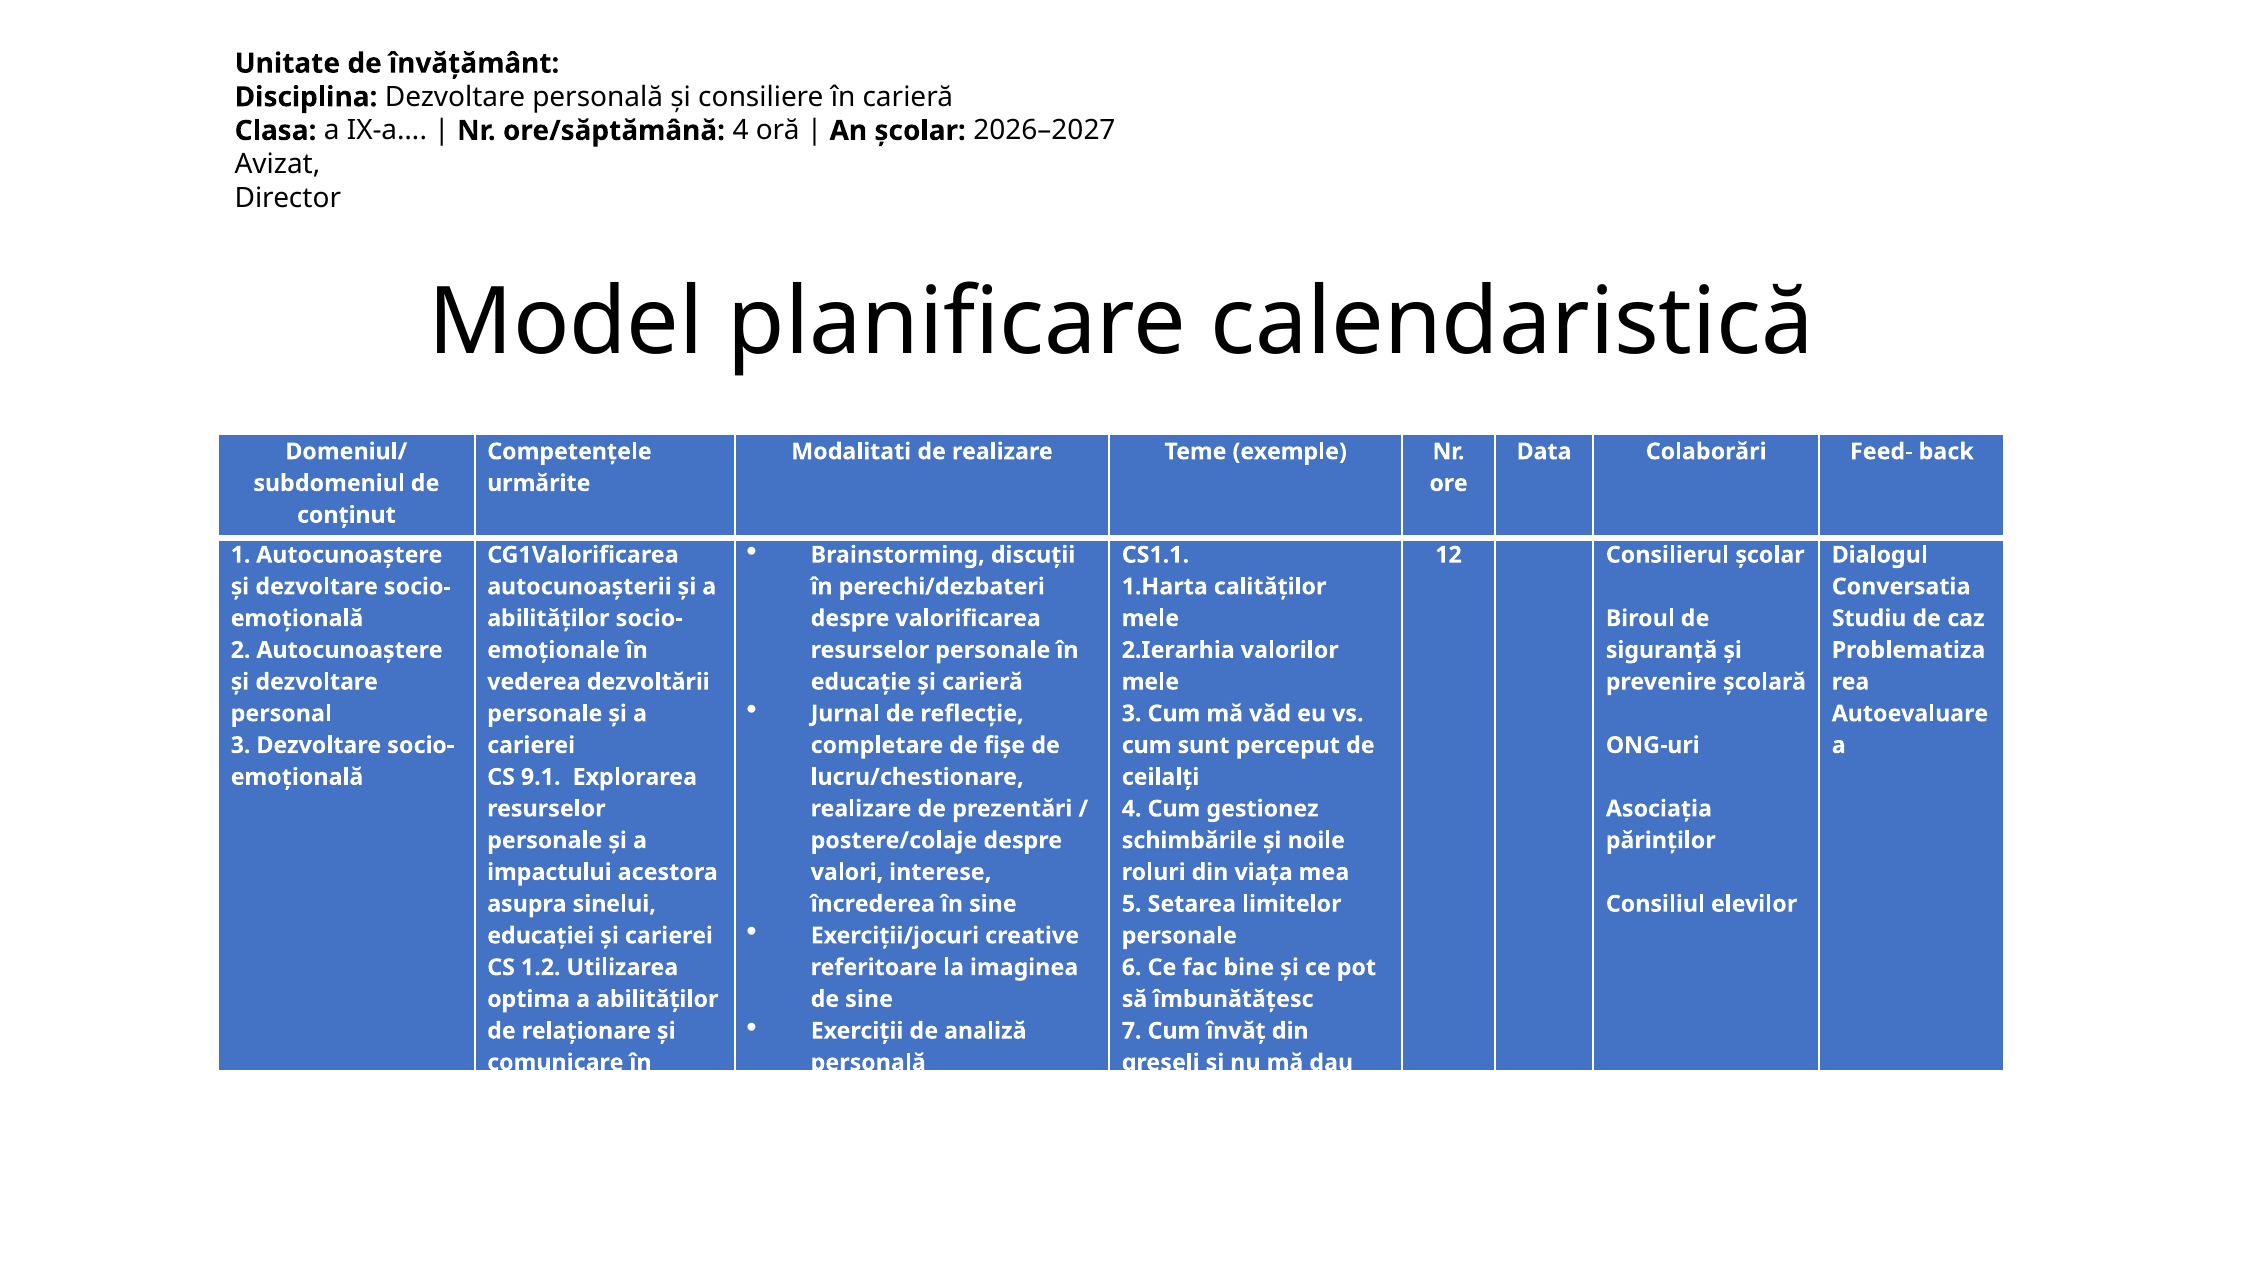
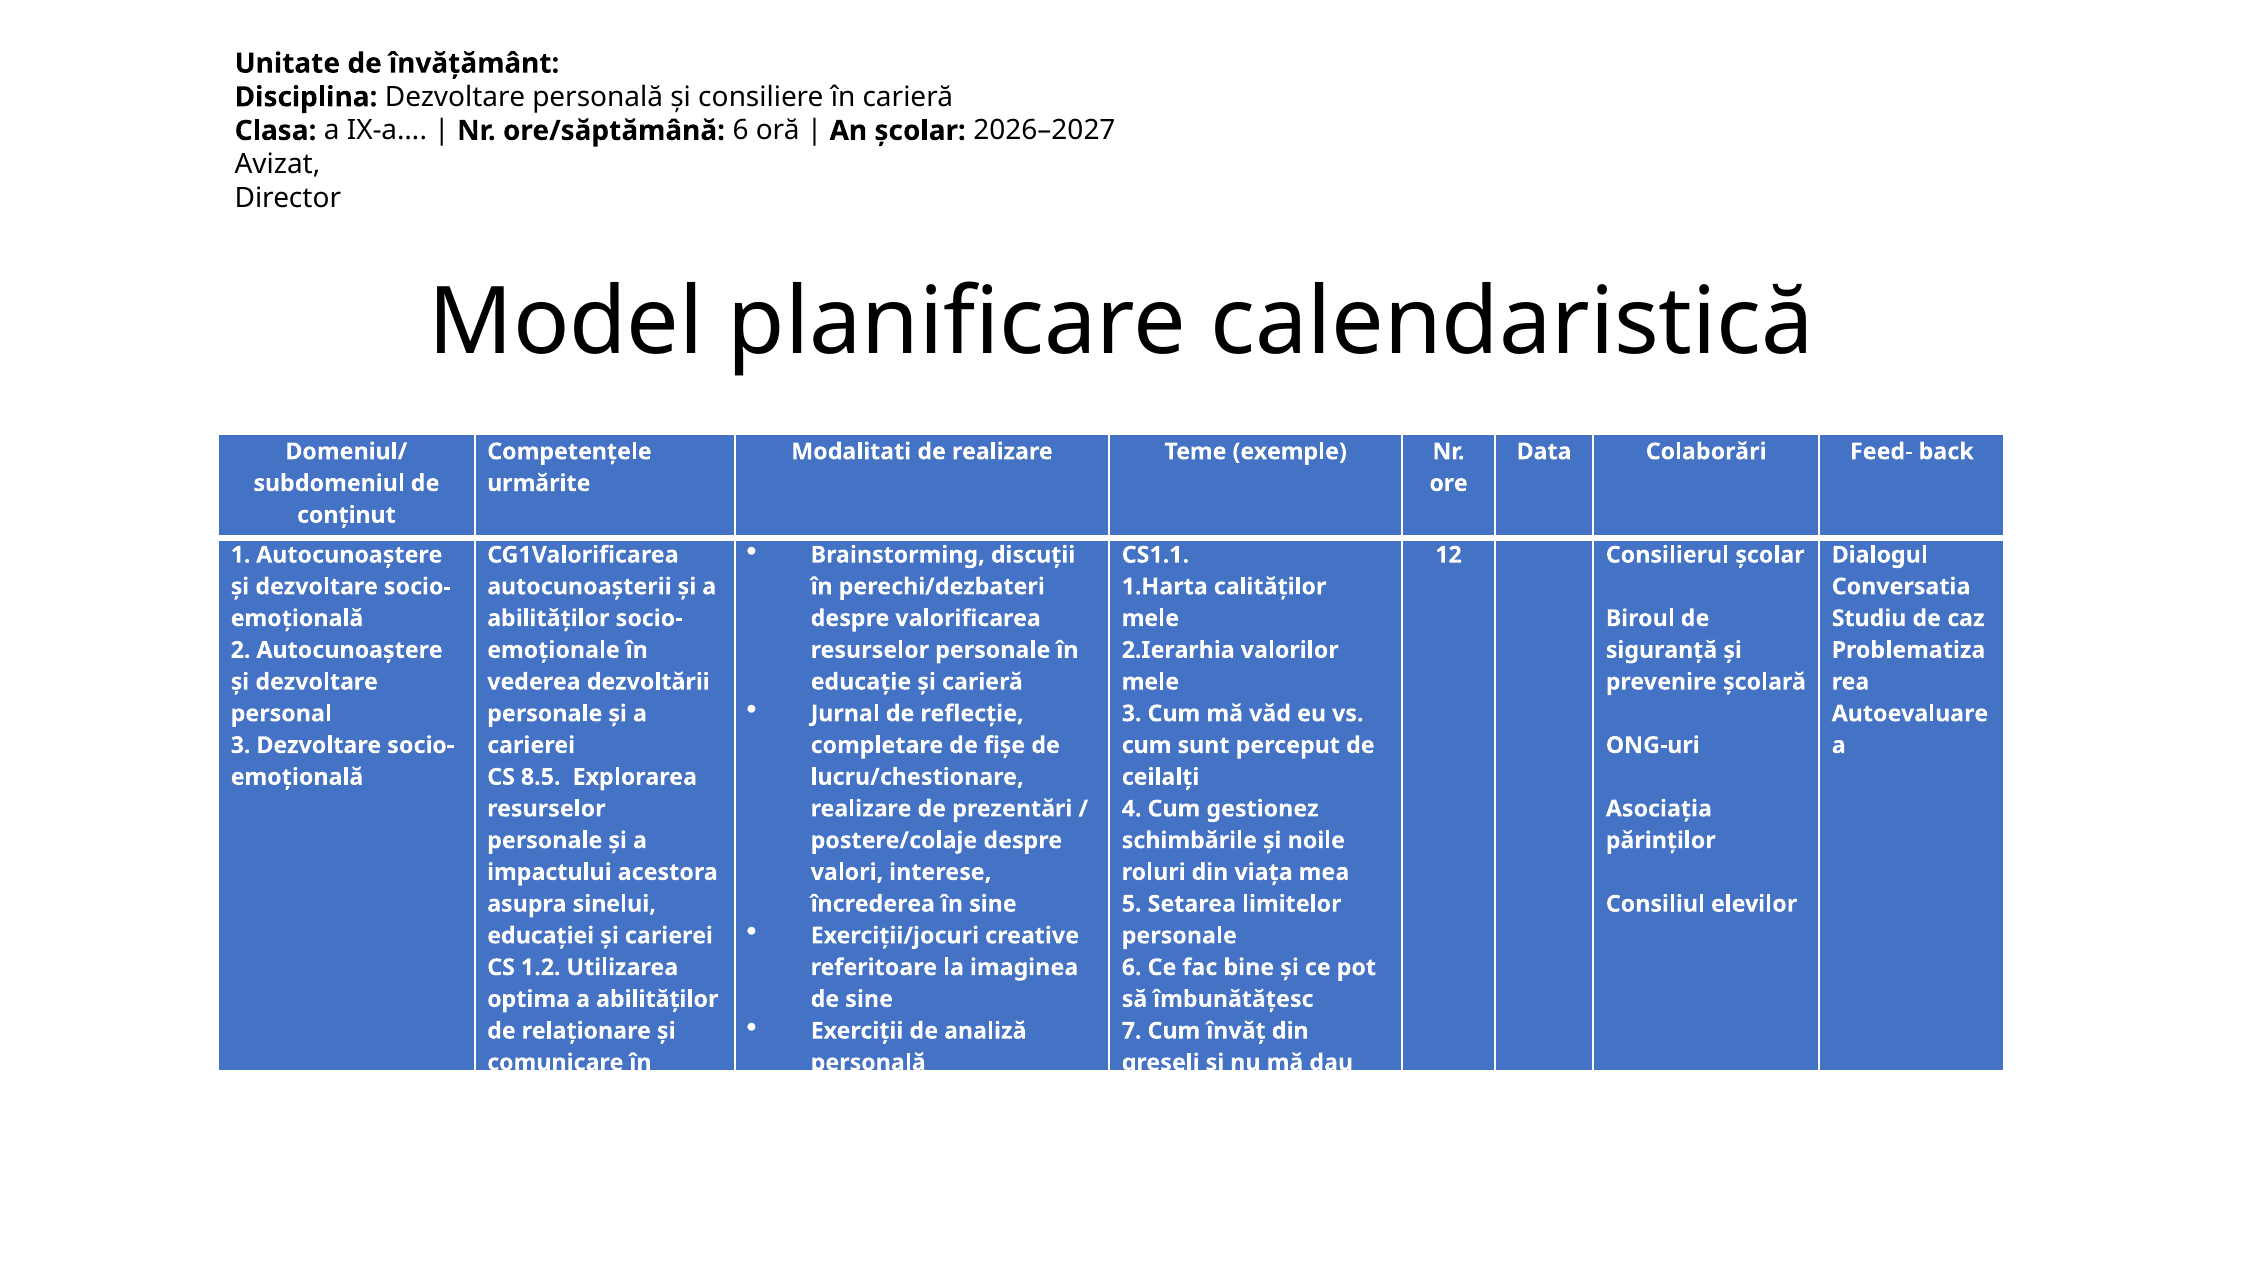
ore/săptămână 4: 4 -> 6 (741, 131)
9.1: 9.1 -> 8.5 (541, 777)
